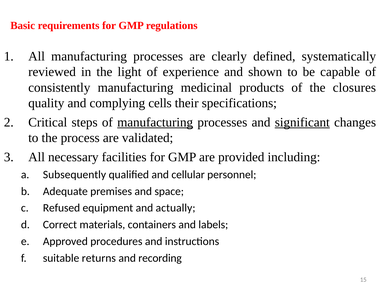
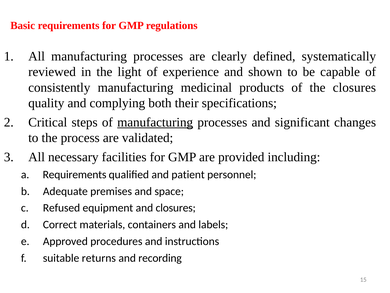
cells: cells -> both (160, 103)
significant underline: present -> none (302, 122)
Subsequently: Subsequently -> Requirements (75, 174)
cellular: cellular -> patient (188, 174)
and actually: actually -> closures (176, 208)
